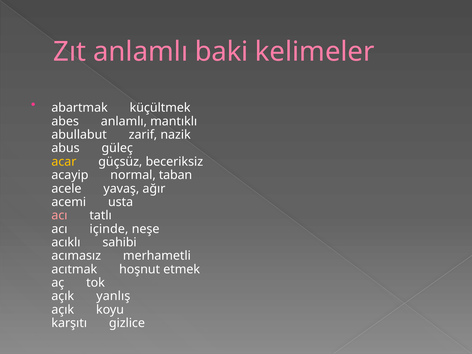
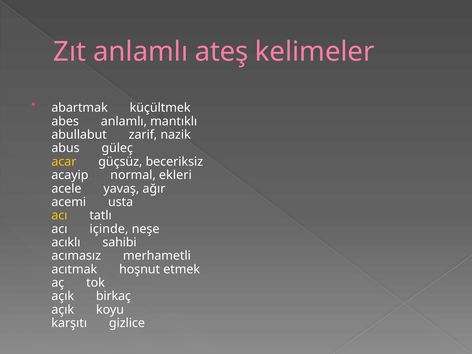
baki: baki -> ateş (222, 52)
taban: taban -> ekleri (175, 175)
acı colour: pink -> yellow (59, 215)
yanlış: yanlış -> birkaç (113, 296)
